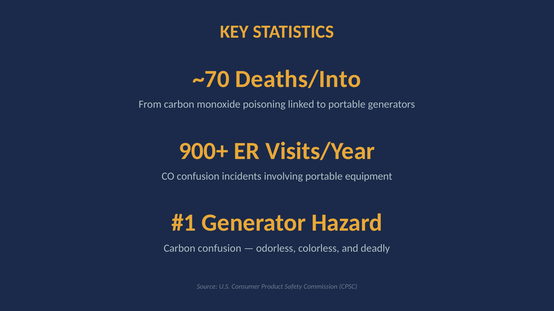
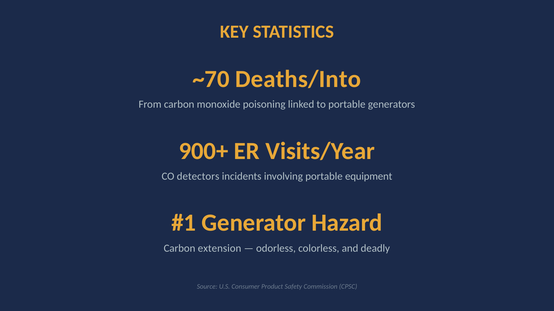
CO confusion: confusion -> detectors (198, 177)
Carbon confusion: confusion -> extension (220, 249)
